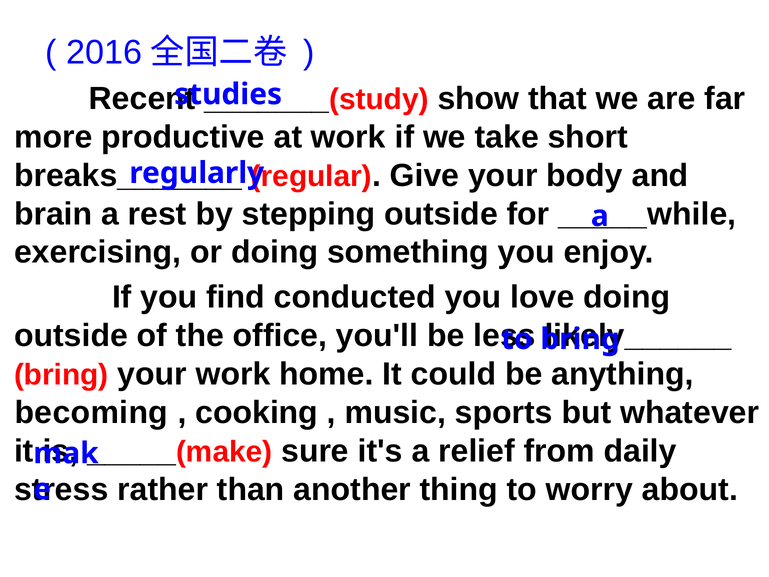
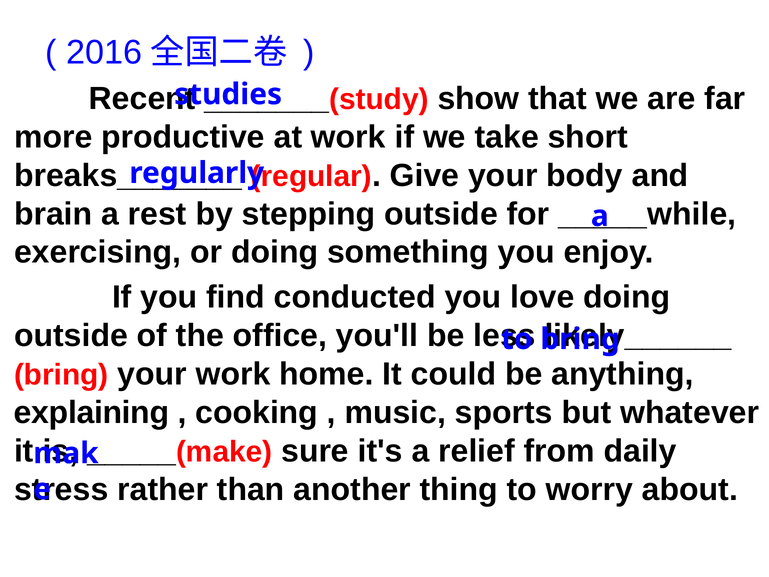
becoming: becoming -> explaining (92, 413)
